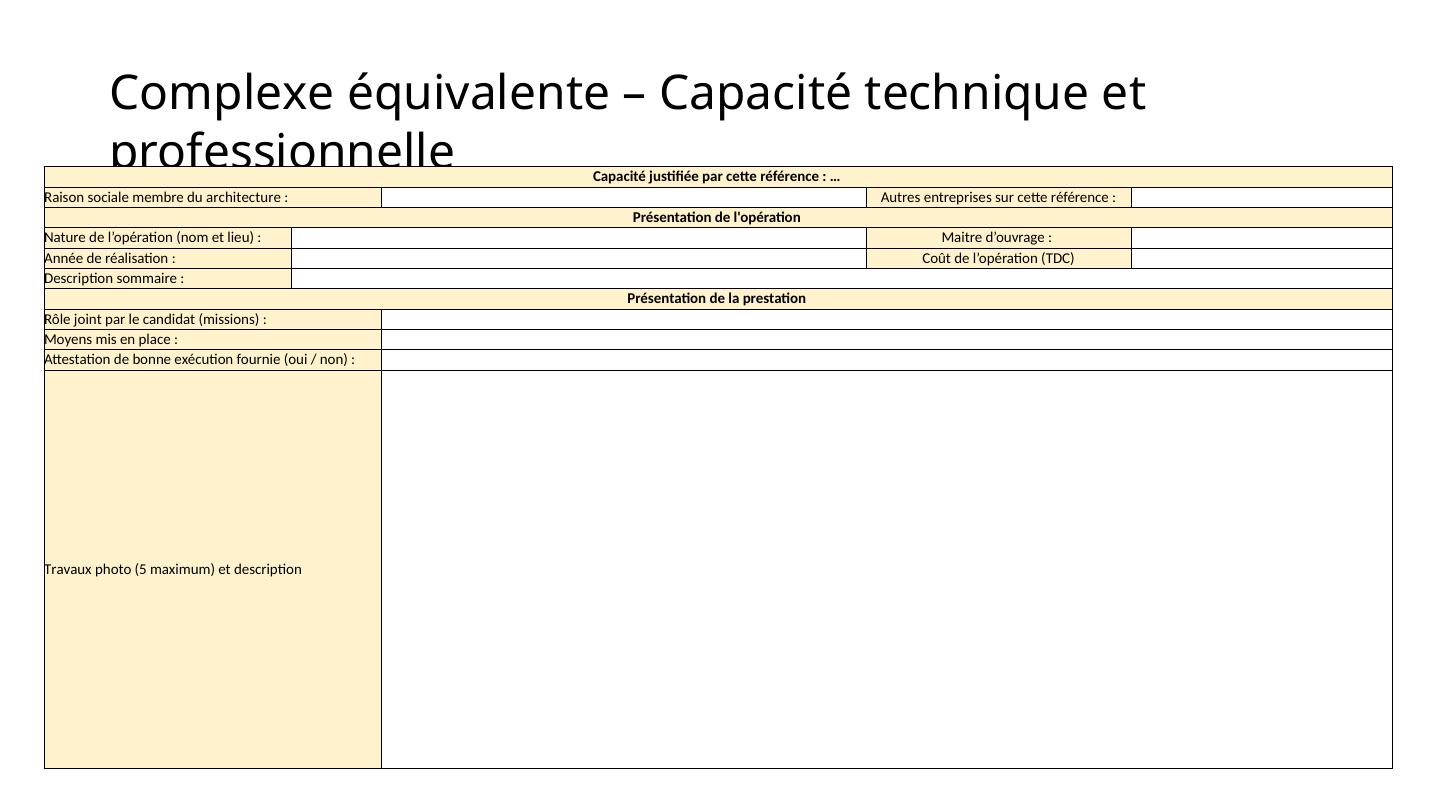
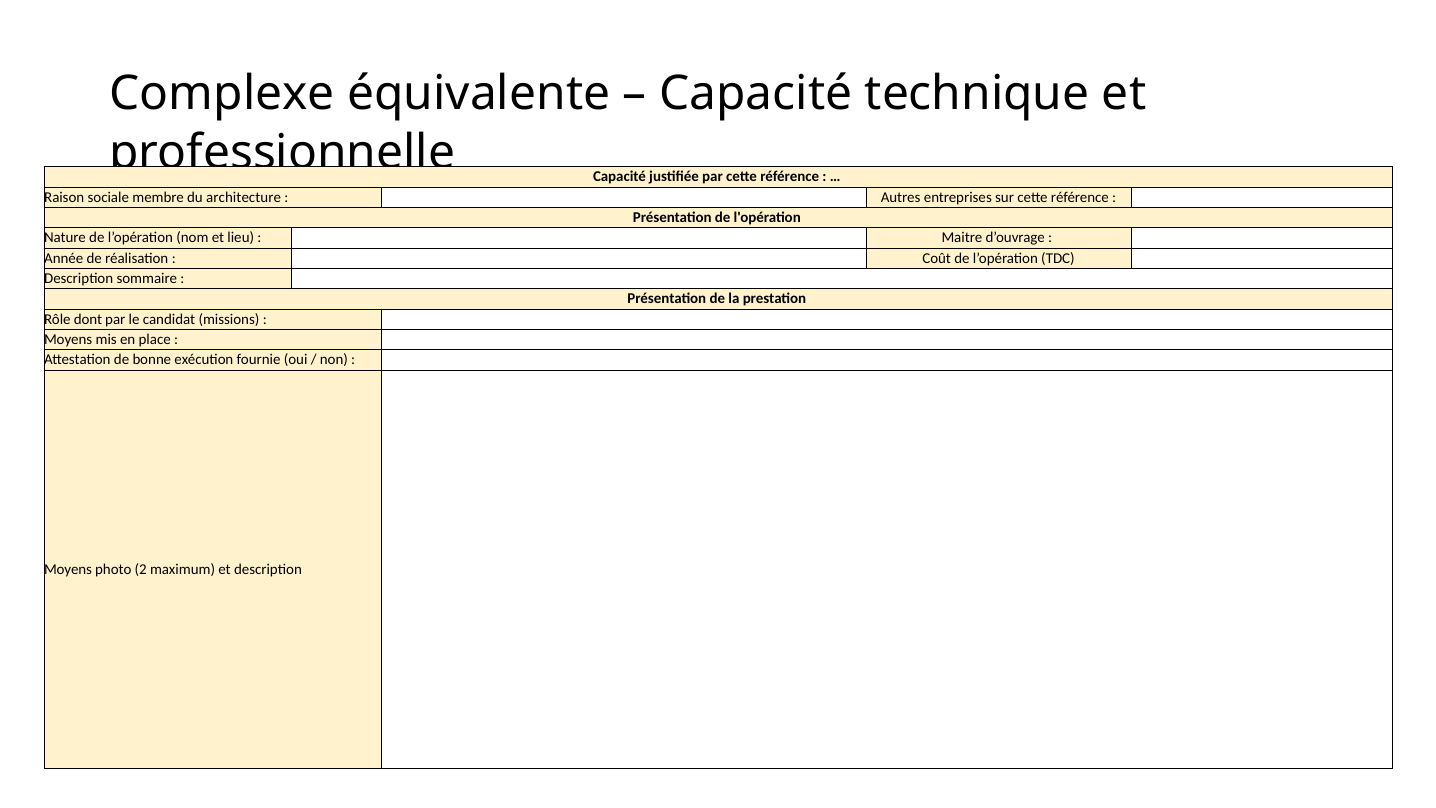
joint: joint -> dont (88, 319)
Travaux: Travaux -> Moyens (68, 569)
5: 5 -> 2 (141, 569)
